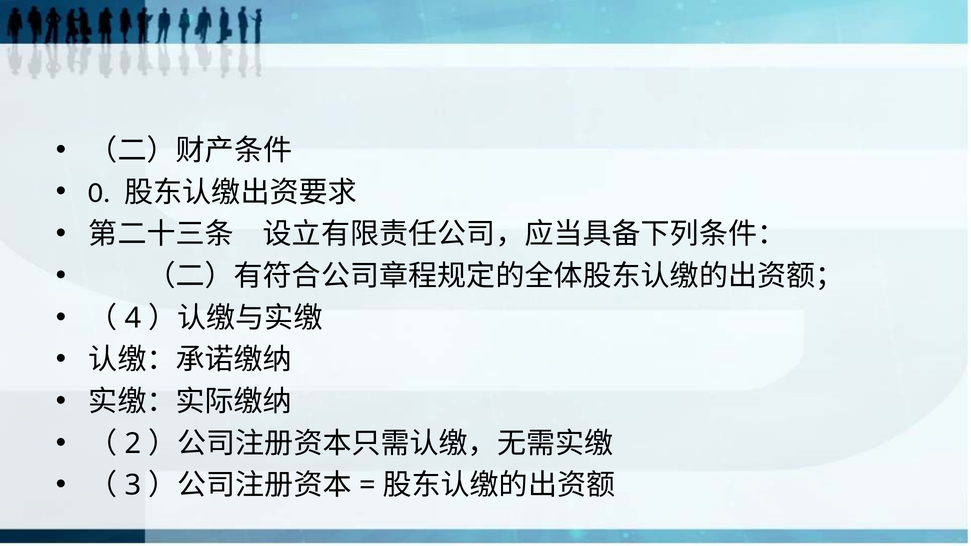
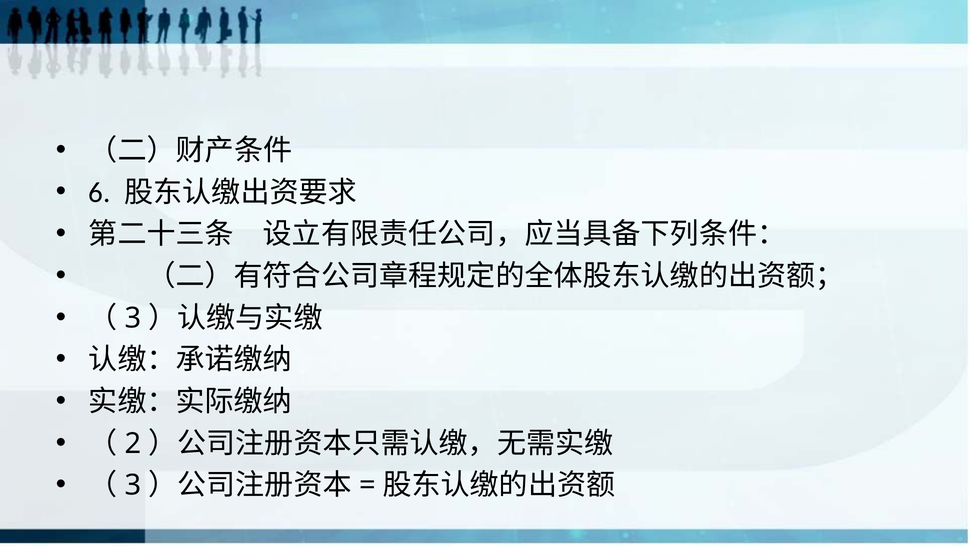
0: 0 -> 6 (100, 192)
4: 4 -> 3 (133, 318)
